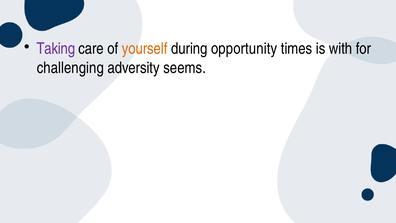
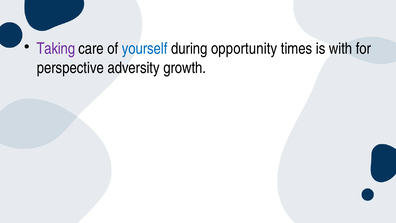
yourself colour: orange -> blue (145, 49)
challenging: challenging -> perspective (70, 68)
seems: seems -> growth (185, 68)
